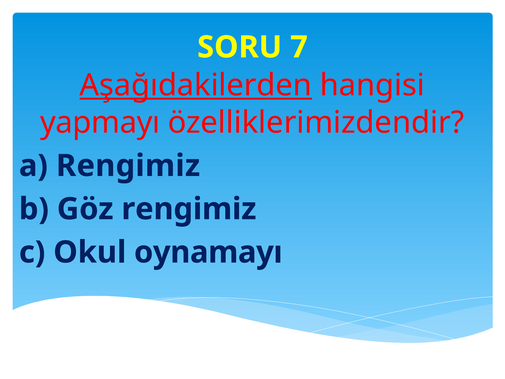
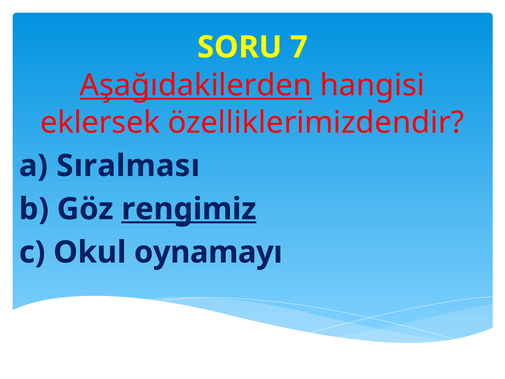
yapmayı: yapmayı -> eklersek (100, 122)
a Rengimiz: Rengimiz -> Sıralması (128, 166)
rengimiz underline: none -> present (189, 209)
